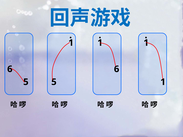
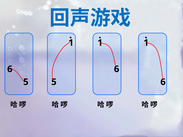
5 1: 1 -> 6 (163, 82)
